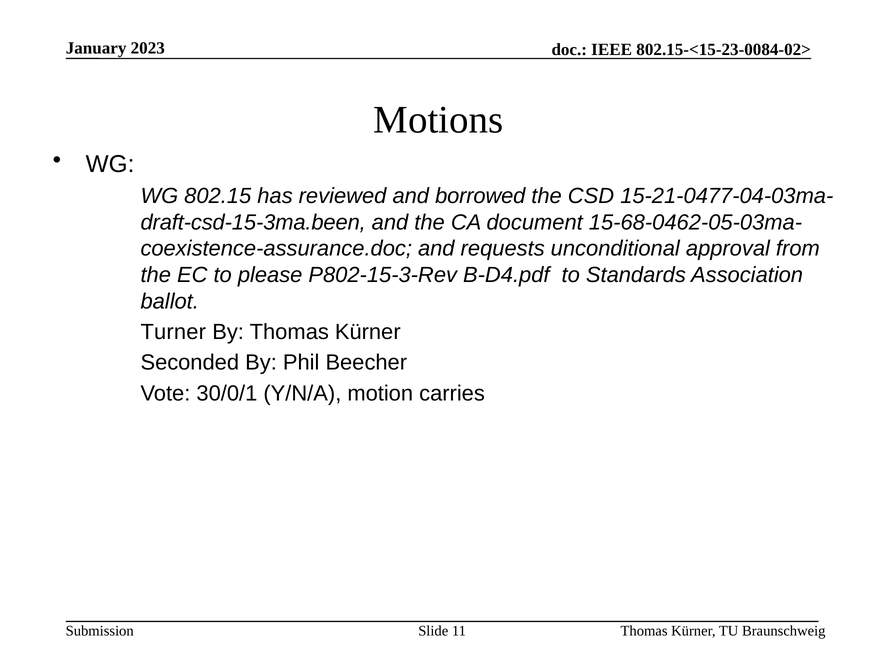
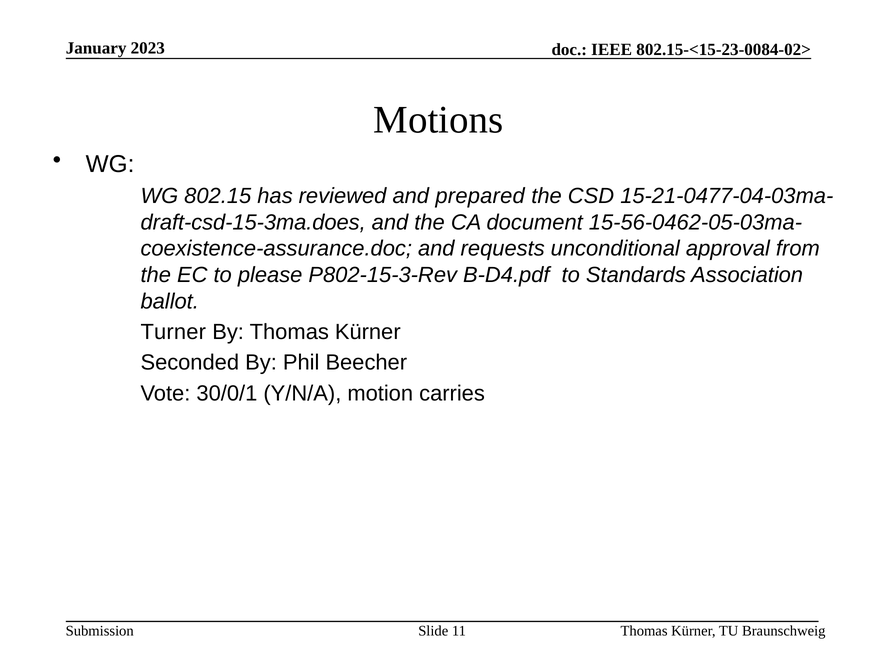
borrowed: borrowed -> prepared (480, 196)
draft-csd-15-3ma.been: draft-csd-15-3ma.been -> draft-csd-15-3ma.does (253, 222)
15-68-0462-05-03ma-: 15-68-0462-05-03ma- -> 15-56-0462-05-03ma- (695, 222)
